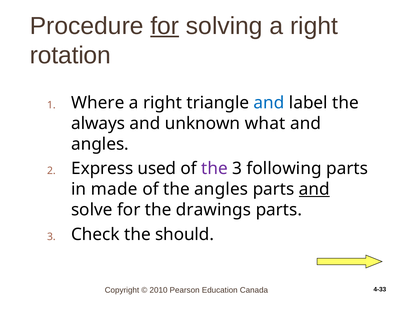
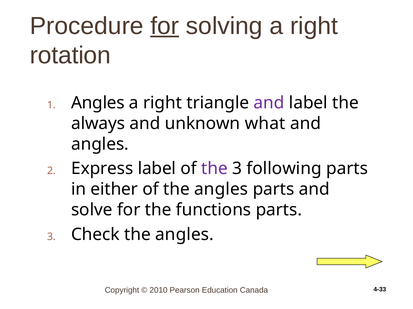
Where: Where -> Angles (98, 103)
and colour: blue -> purple (269, 103)
Express used: used -> label (157, 169)
made: made -> either (114, 190)
and underline: present -> none (314, 190)
drawings: drawings -> functions (214, 210)
Check the should: should -> angles (185, 235)
